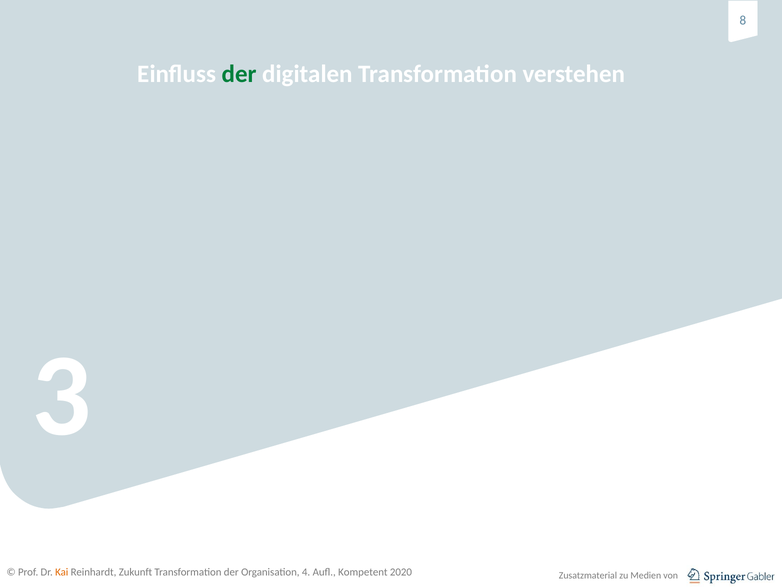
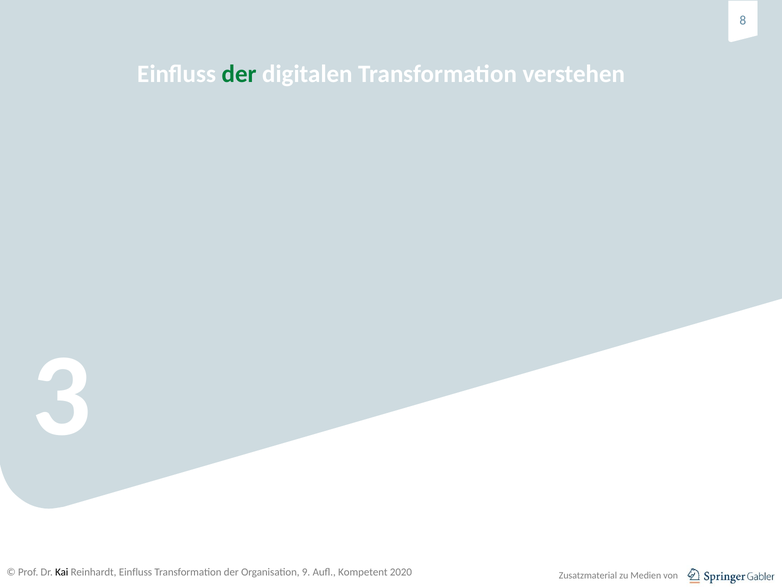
Kai colour: orange -> black (62, 572)
Reinhardt Zukunft: Zukunft -> Einfluss (136, 572)
4: 4 -> 9 (306, 572)
